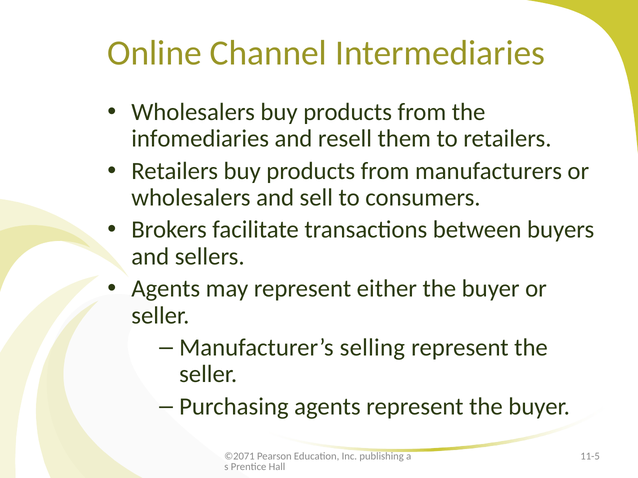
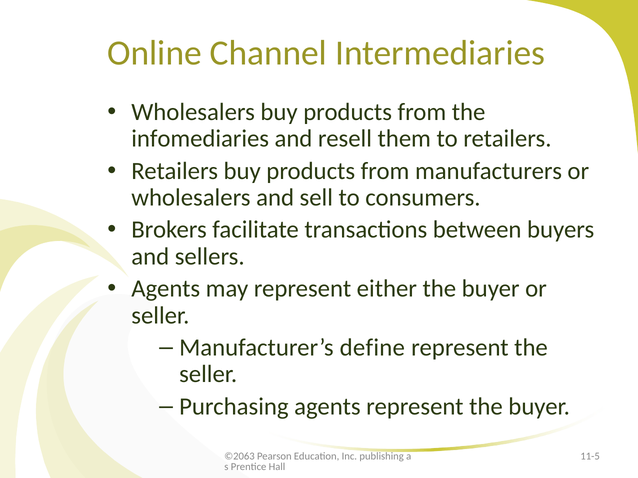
selling: selling -> define (372, 348)
©2071: ©2071 -> ©2063 (240, 457)
